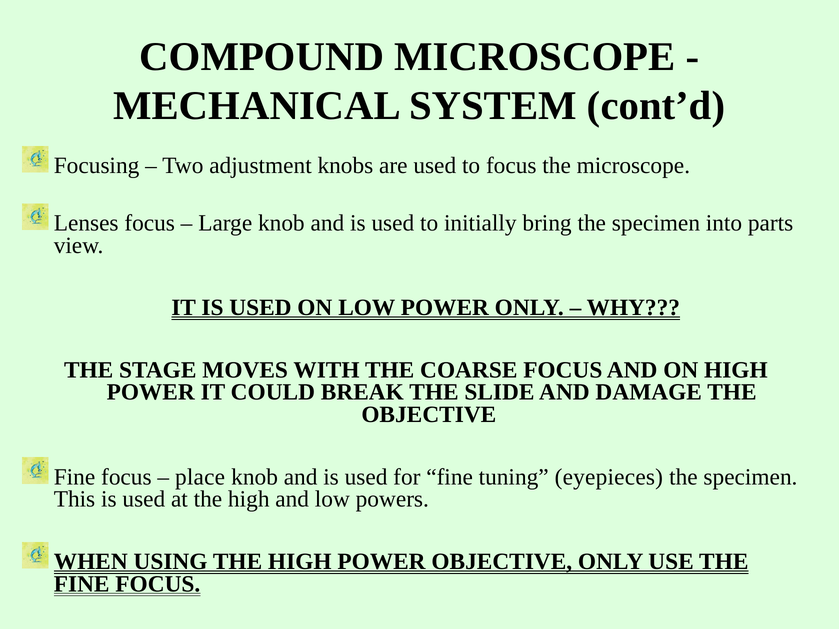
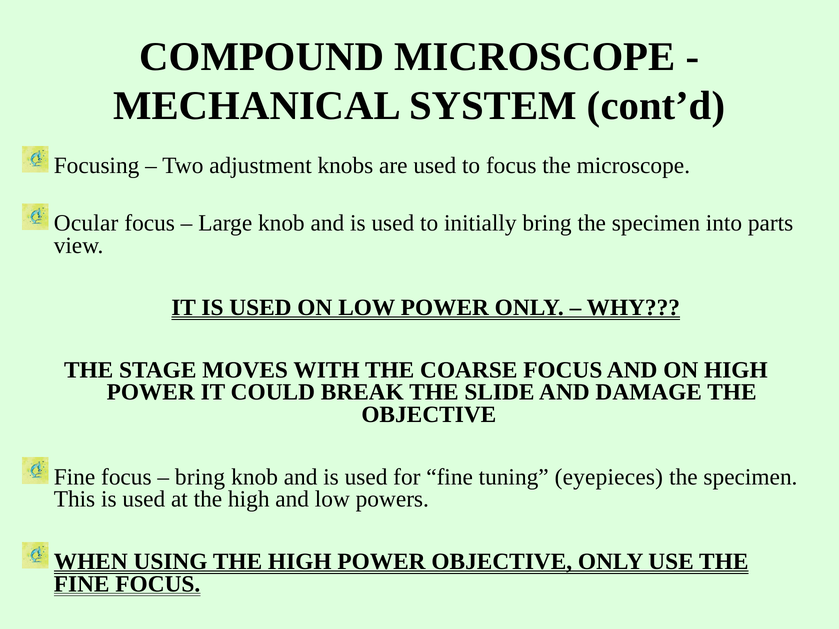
Lenses: Lenses -> Ocular (86, 223)
place: place -> bring (200, 477)
